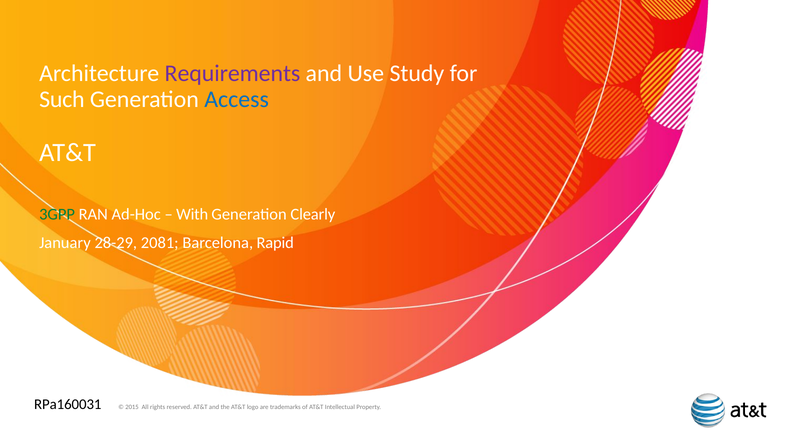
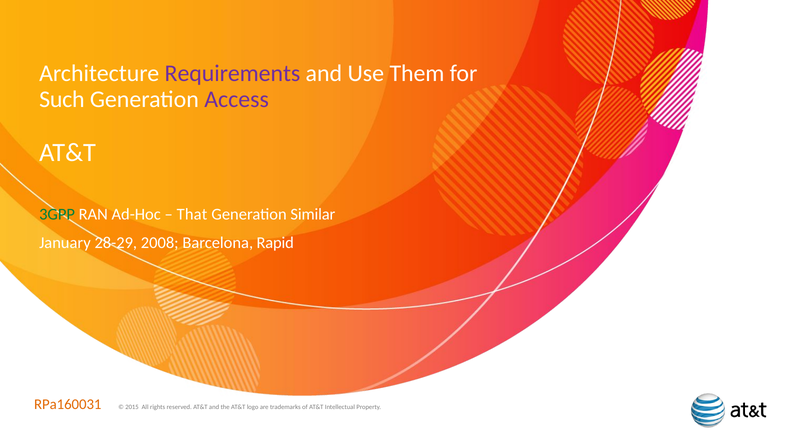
Study: Study -> Them (417, 73)
Access colour: blue -> purple (237, 99)
With: With -> That (192, 214)
Clearly: Clearly -> Similar (313, 214)
2081: 2081 -> 2008 (160, 243)
RPa160031 colour: black -> orange (68, 404)
